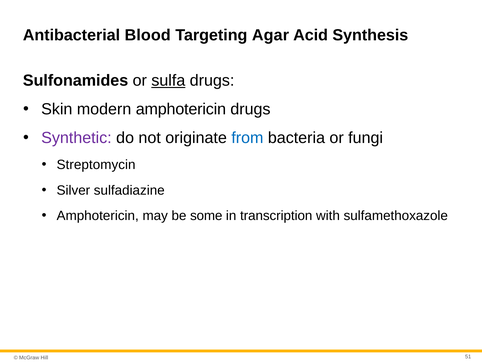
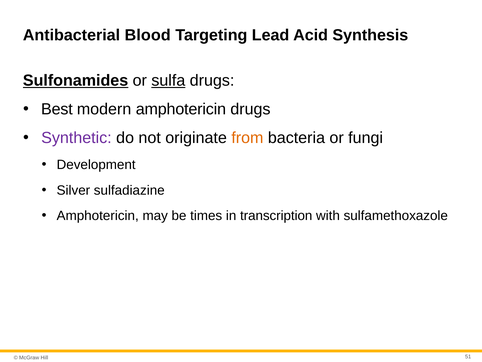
Agar: Agar -> Lead (271, 35)
Sulfonamides underline: none -> present (76, 80)
Skin: Skin -> Best (57, 109)
from colour: blue -> orange (247, 138)
Streptomycin: Streptomycin -> Development (96, 165)
some: some -> times (206, 216)
